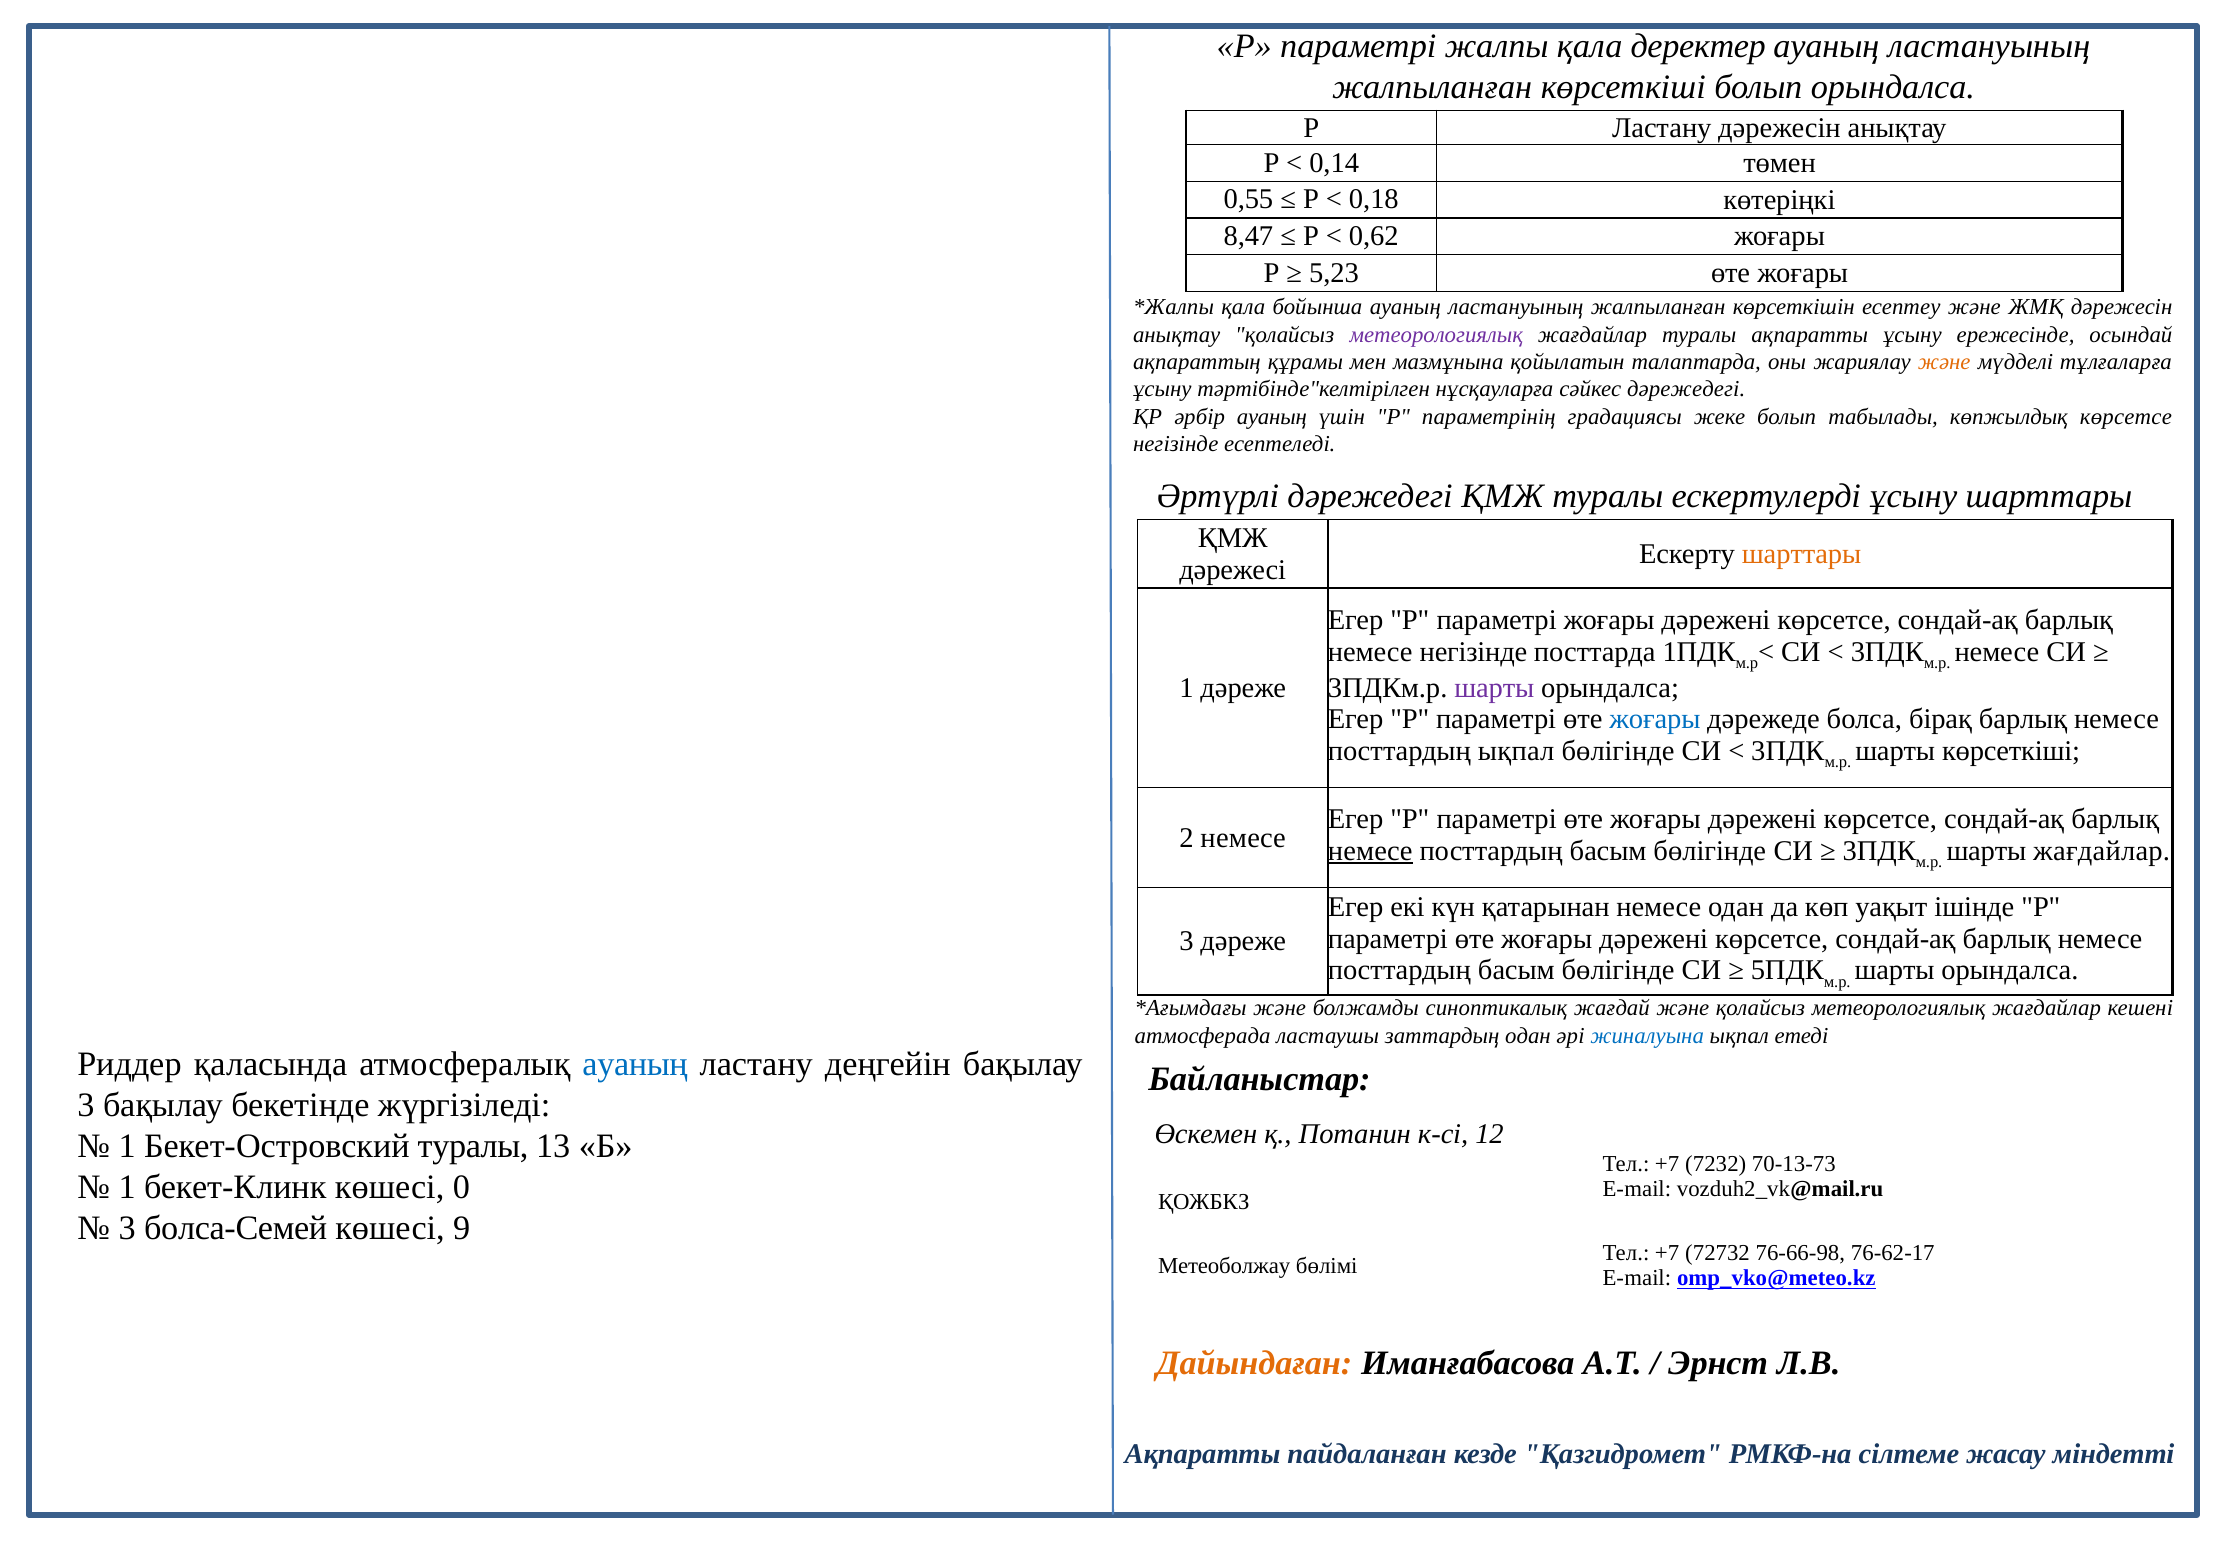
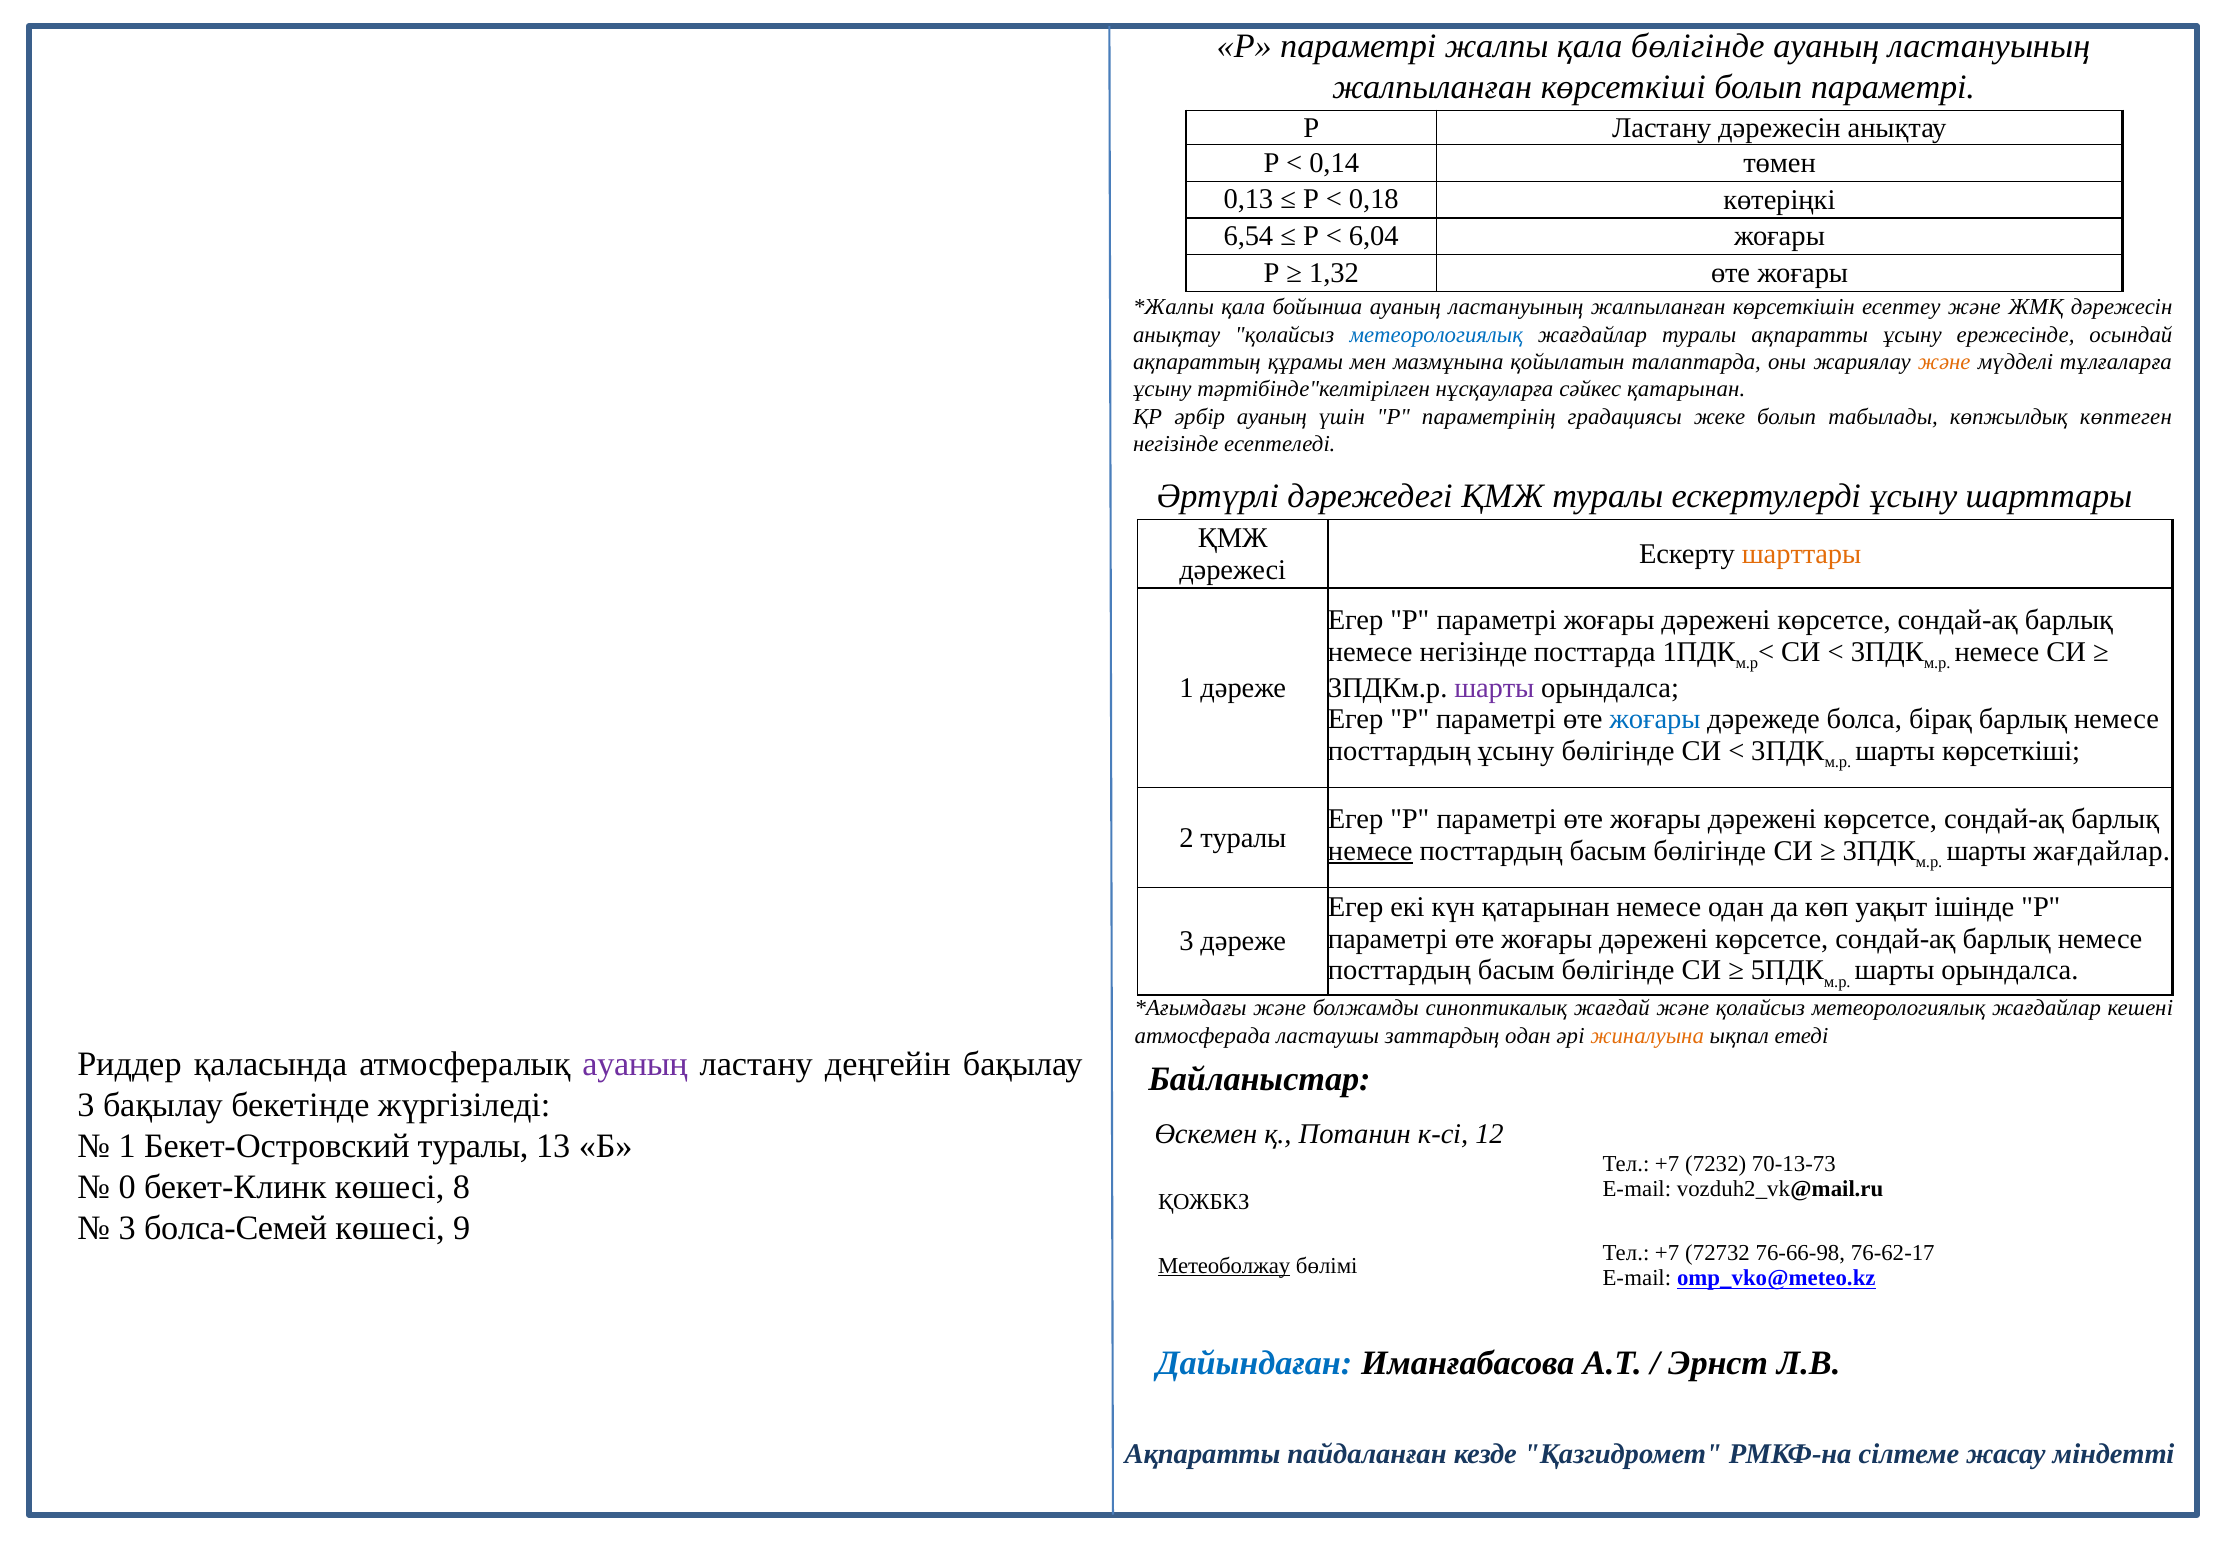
қала деректер: деректер -> бөлігінде (1698, 46)
болып орындалса: орындалса -> параметрі (1893, 87)
0,55: 0,55 -> 0,13 (1248, 199)
8,47: 8,47 -> 6,54 (1248, 236)
0,62: 0,62 -> 6,04 (1374, 236)
5,23: 5,23 -> 1,32 (1334, 273)
метеорологиялық colour: purple -> blue (1436, 335)
сәйкес дәрежедегі: дәрежедегі -> қатарынан (1686, 389)
көпжылдық көрсетсе: көрсетсе -> көптеген (2126, 417)
посттардың ықпал: ықпал -> ұсыну (1516, 751)
2 немесе: немесе -> туралы (1243, 838)
жиналуына colour: blue -> orange (1647, 1036)
ауаның colour: blue -> purple (635, 1064)
1: 1 -> 0 (127, 1187)
0: 0 -> 8 (461, 1187)
Метеоболжау underline: none -> present (1224, 1266)
Дайындаған colour: orange -> blue (1254, 1364)
